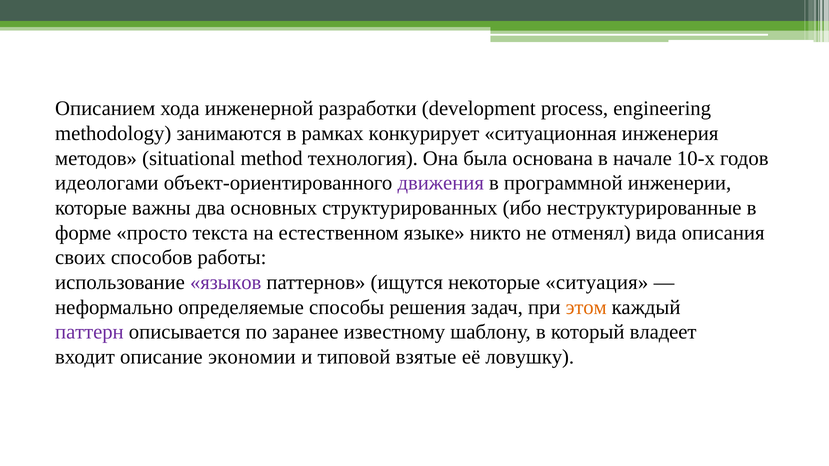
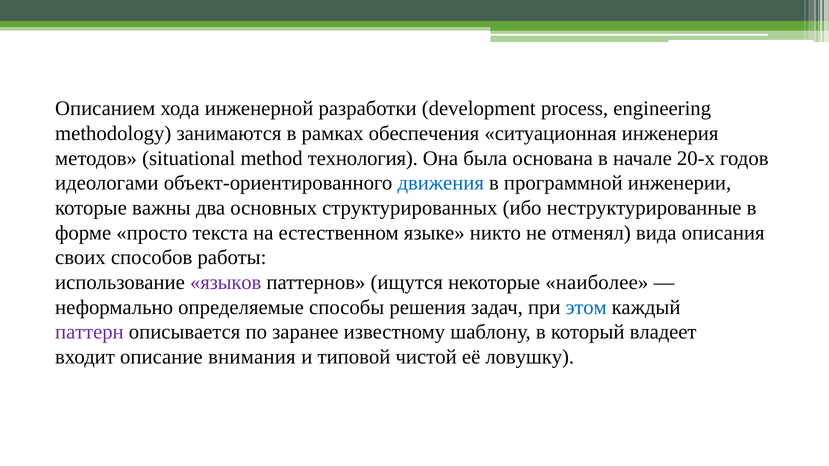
конкурирует: конкурирует -> обеспечения (424, 133)
10-х: 10-х -> 20-х (696, 158)
движения colour: purple -> blue (441, 183)
ситуация: ситуация -> наиболее (597, 283)
этом colour: orange -> blue (586, 308)
экономии: экономии -> внимания (252, 357)
взятые: взятые -> чистой (426, 357)
